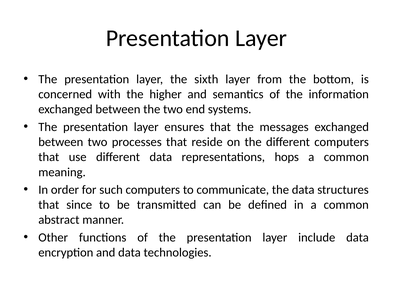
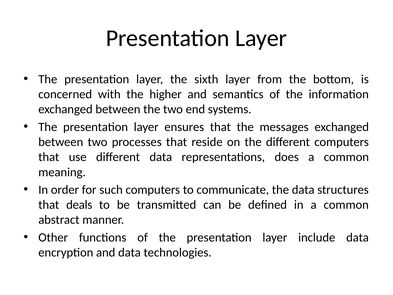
hops: hops -> does (287, 157)
since: since -> deals (79, 205)
